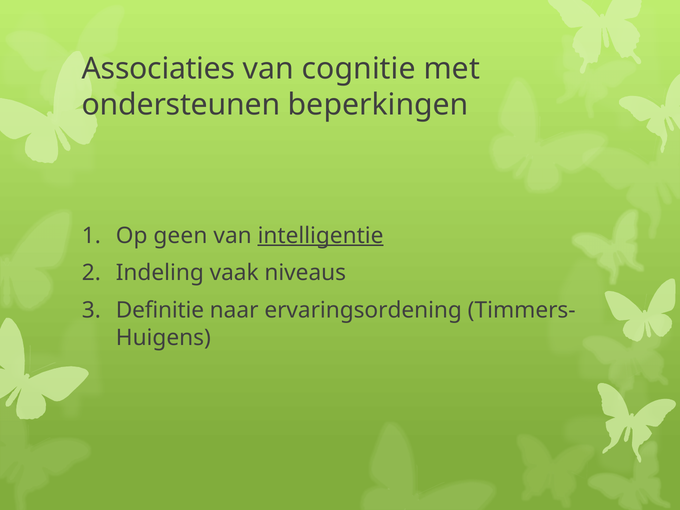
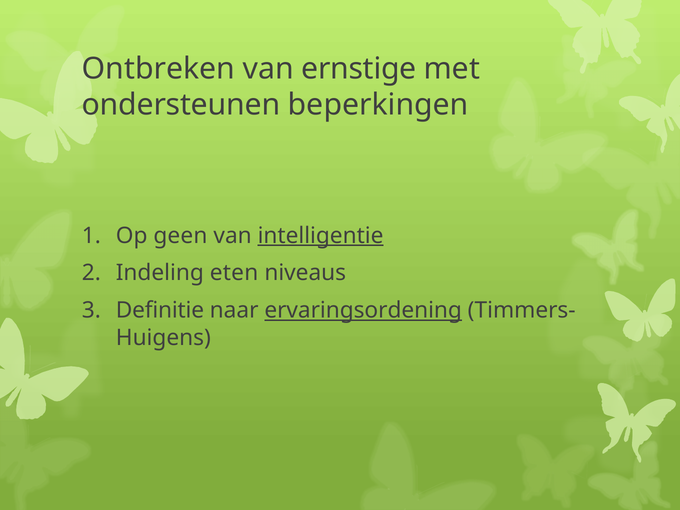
Associaties: Associaties -> Ontbreken (158, 69)
cognitie: cognitie -> ernstige (359, 69)
vaak: vaak -> eten (234, 273)
ervaringsordening underline: none -> present (363, 310)
